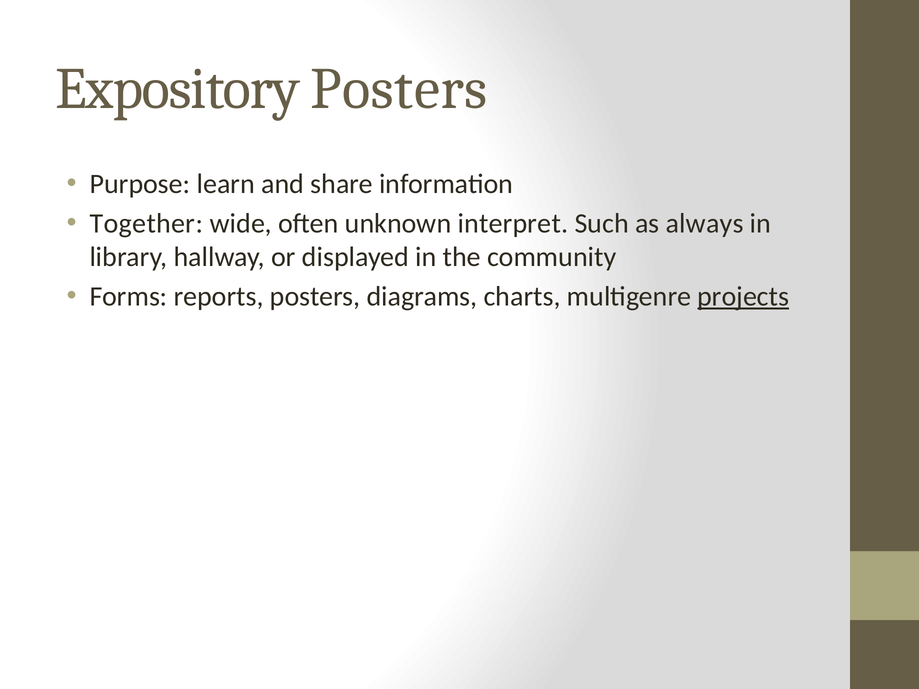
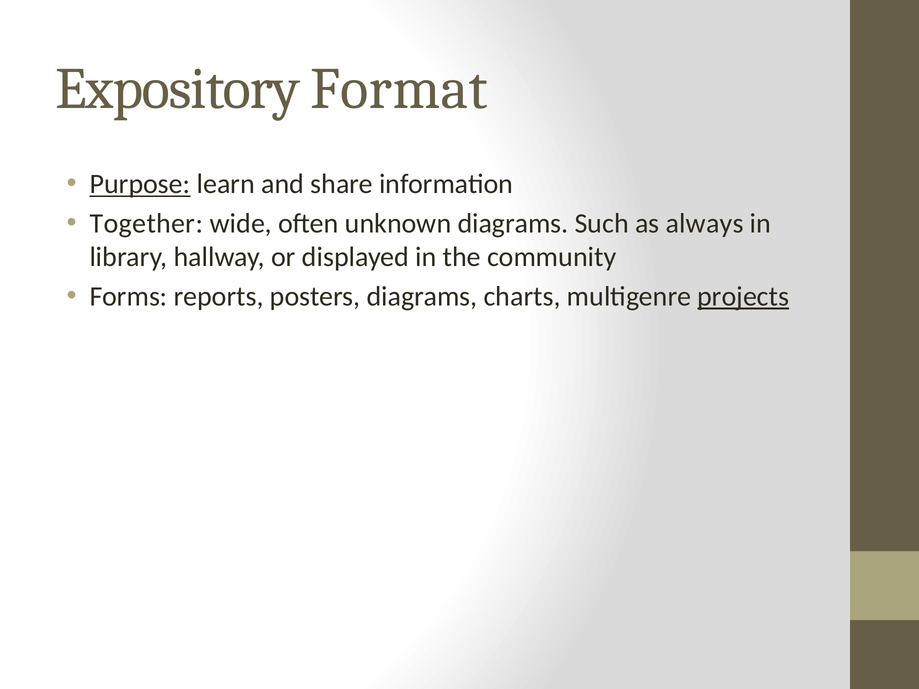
Expository Posters: Posters -> Format (399, 89)
Purpose underline: none -> present (140, 184)
unknown interpret: interpret -> diagrams (513, 224)
